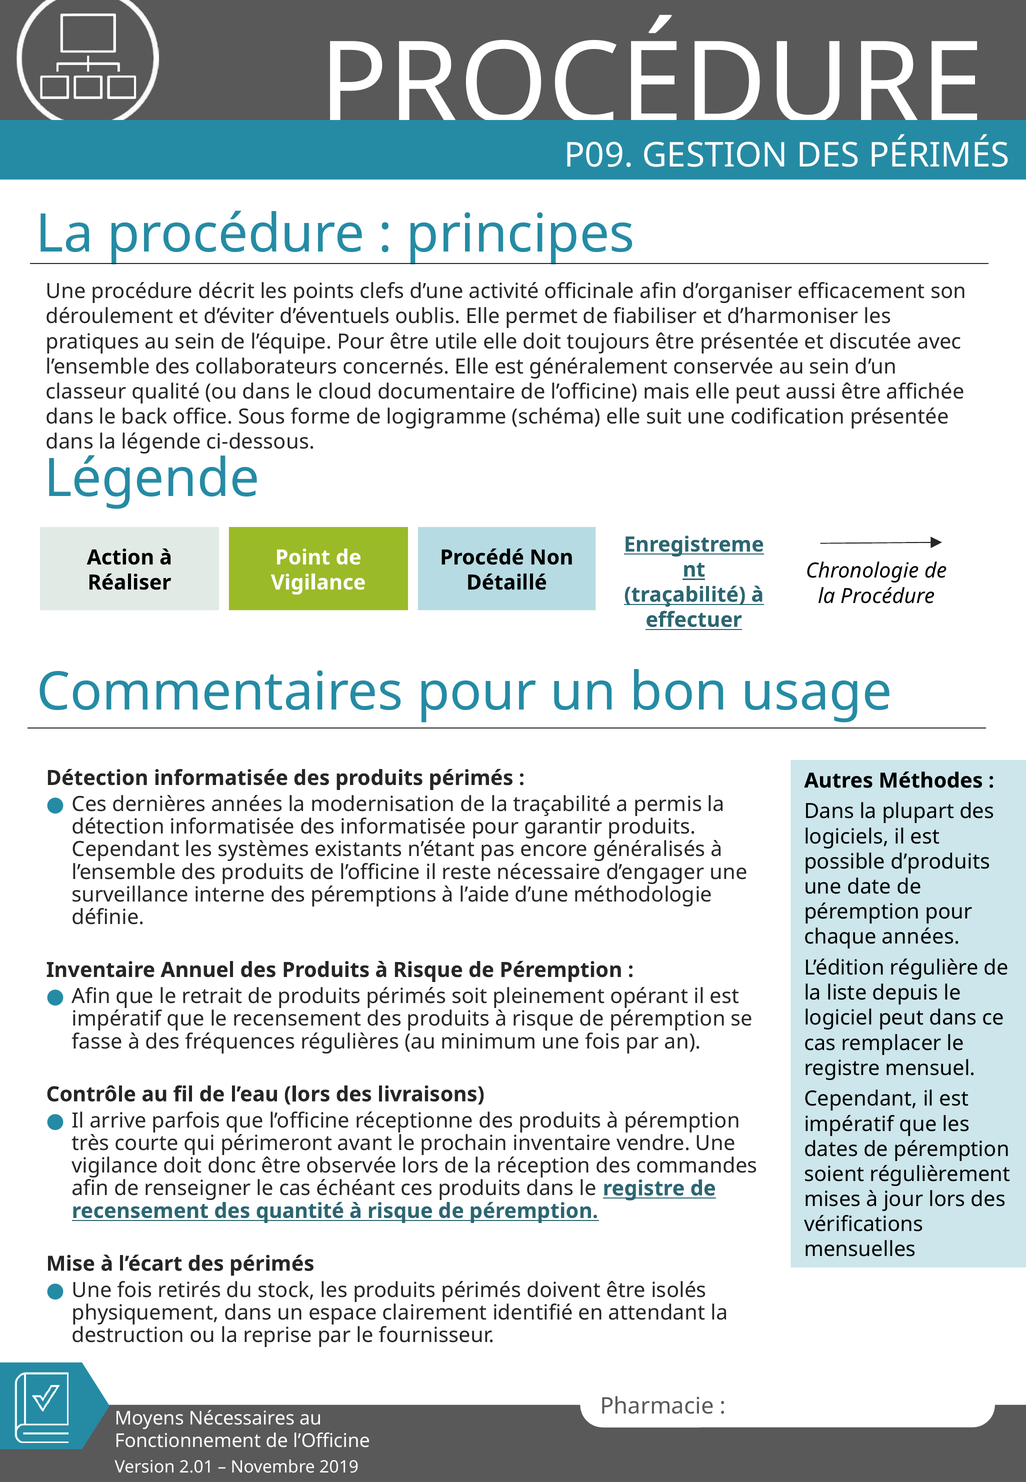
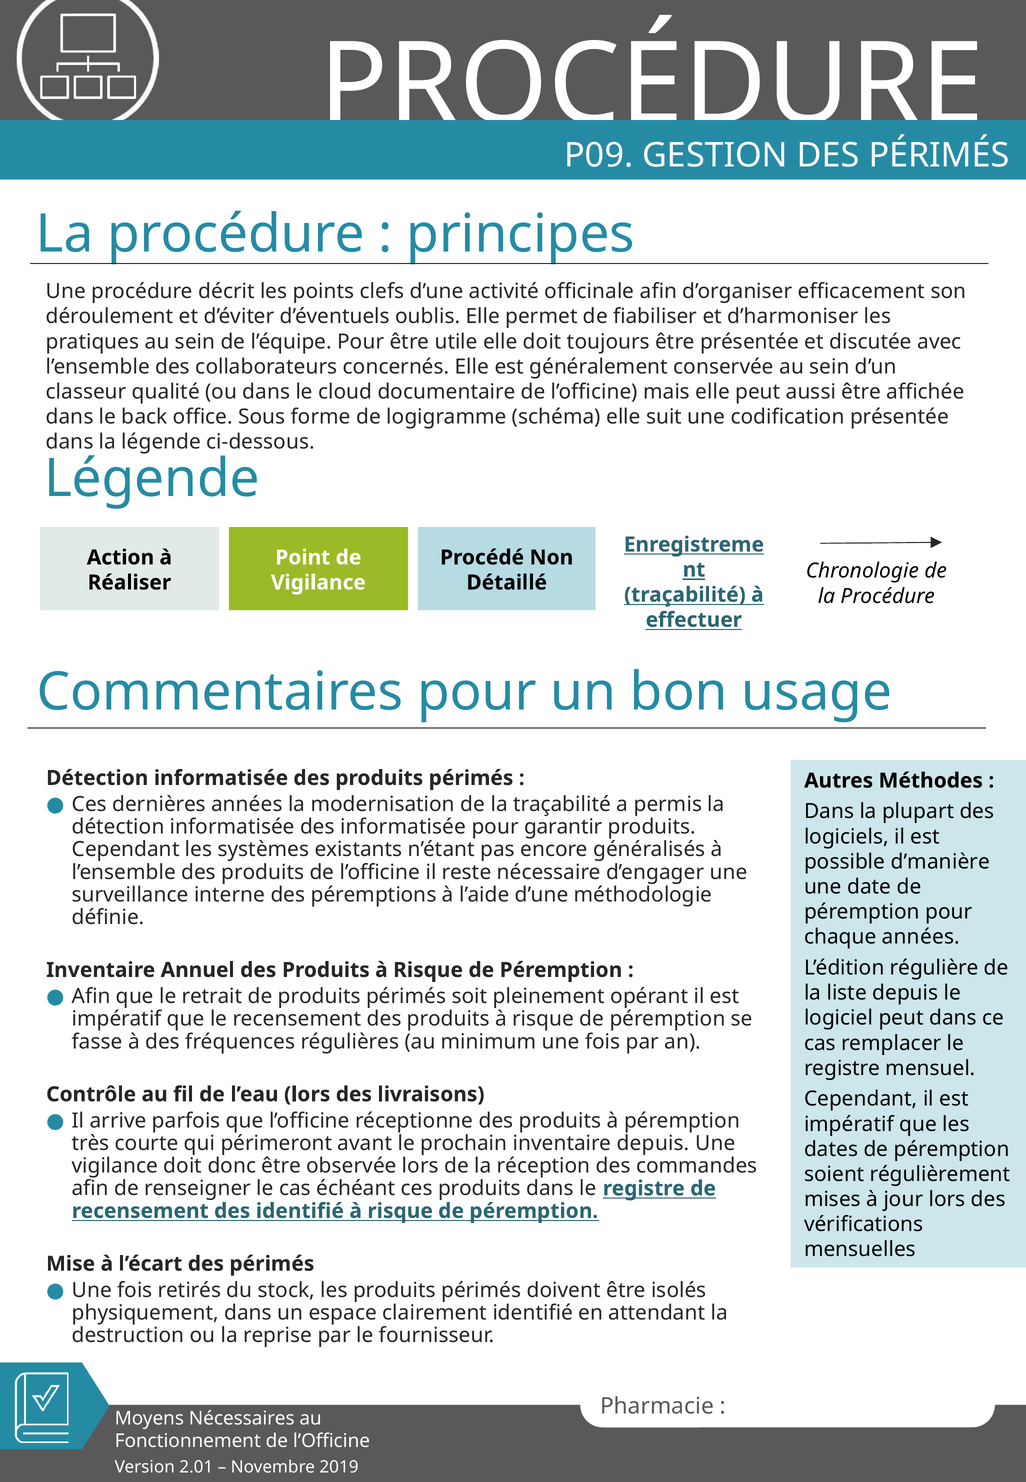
d’produits: d’produits -> d’manière (940, 862)
inventaire vendre: vendre -> depuis (653, 1143)
des quantité: quantité -> identifié (300, 1211)
